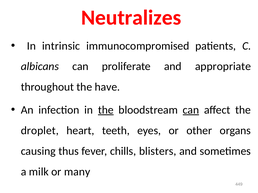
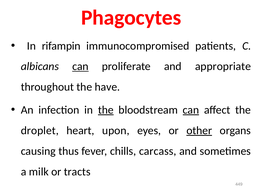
Neutralizes: Neutralizes -> Phagocytes (131, 18)
intrinsic: intrinsic -> rifampin (61, 46)
can underline: none -> present (80, 67)
teeth: teeth -> upon (116, 131)
other underline: none -> present (199, 131)
blisters: blisters -> carcass (158, 151)
many: many -> tracts (77, 172)
